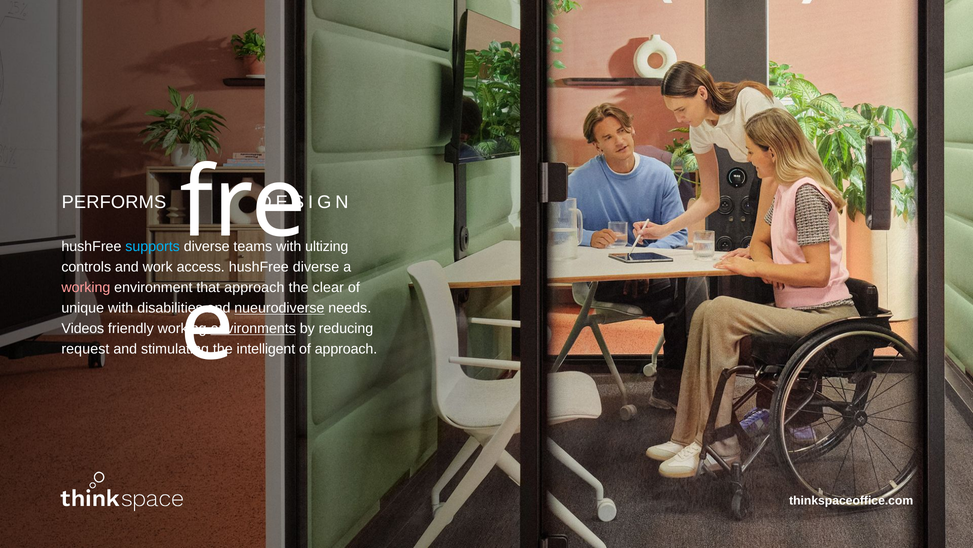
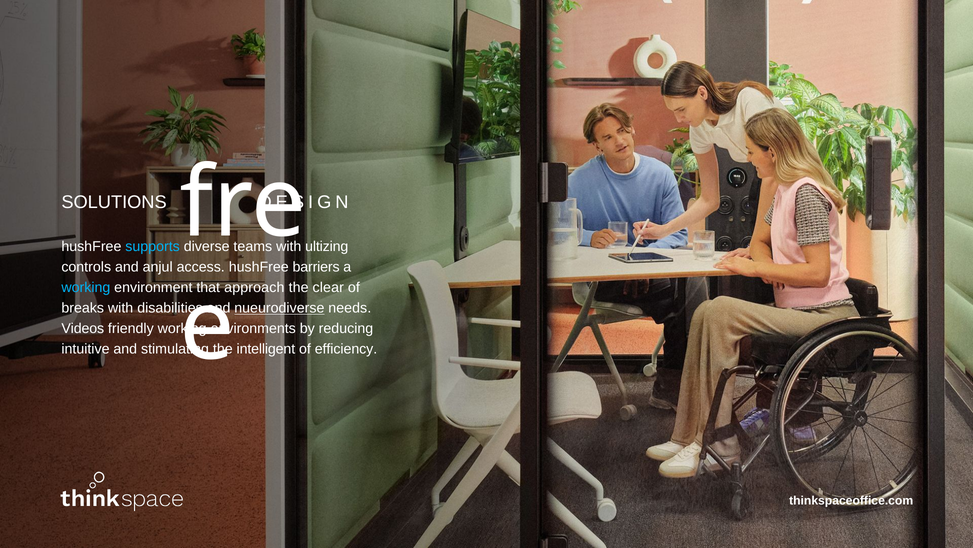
PERFORMS: PERFORMS -> SOLUTIONS (114, 202)
work: work -> anjul (158, 267)
diverse: diverse -> barriers (316, 267)
working colour: pink -> light blue (86, 287)
unique: unique -> breaks (83, 308)
environments underline: present -> none (253, 328)
request: request -> intuitive (85, 349)
of approach: approach -> efficiency (346, 349)
